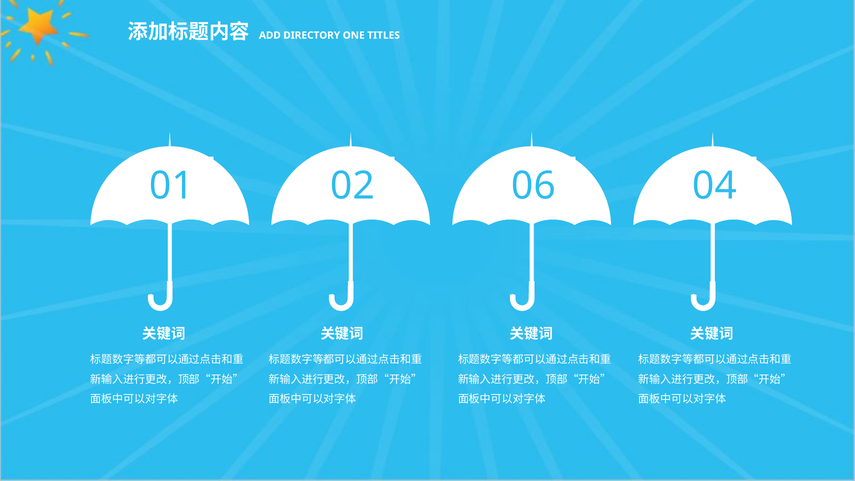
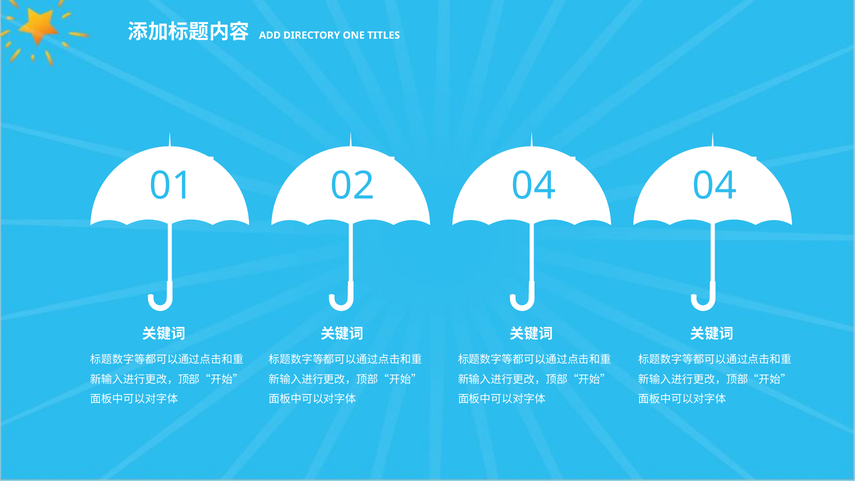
02 06: 06 -> 04 (534, 186)
